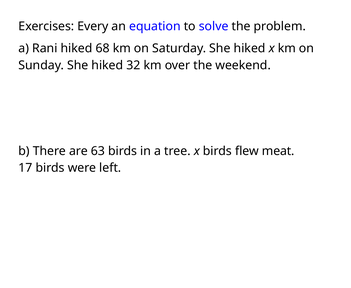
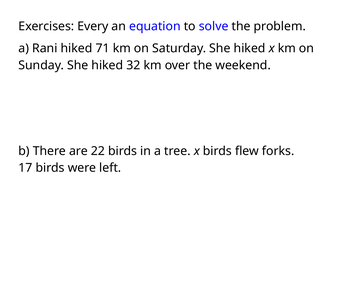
68: 68 -> 71 (103, 48)
63: 63 -> 22 (98, 151)
meat: meat -> forks (278, 151)
